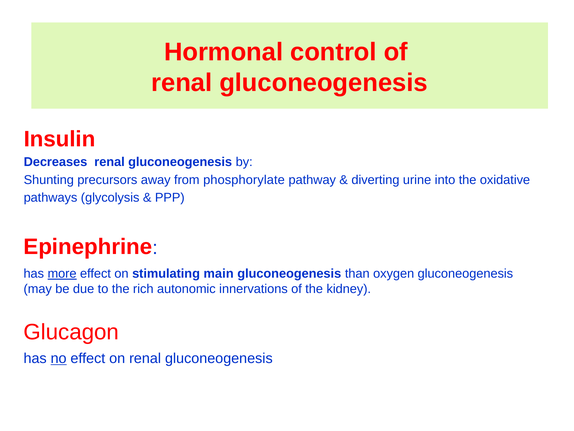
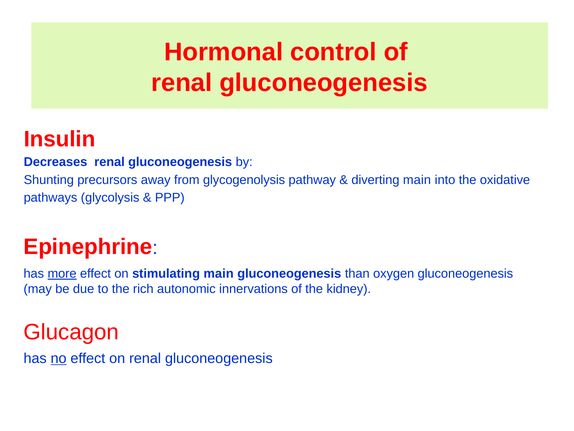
phosphorylate: phosphorylate -> glycogenolysis (244, 180)
diverting urine: urine -> main (417, 180)
